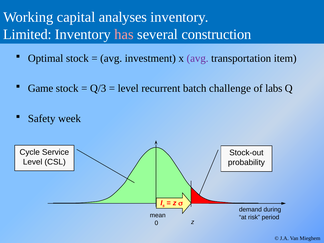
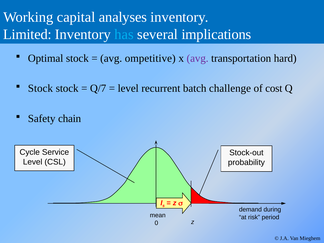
has colour: pink -> light blue (124, 34)
construction: construction -> implications (216, 34)
investment: investment -> ompetitive (150, 58)
item: item -> hard (285, 58)
Game: Game -> Stock (40, 88)
Q/3: Q/3 -> Q/7 (98, 88)
labs: labs -> cost (274, 88)
week: week -> chain (70, 119)
